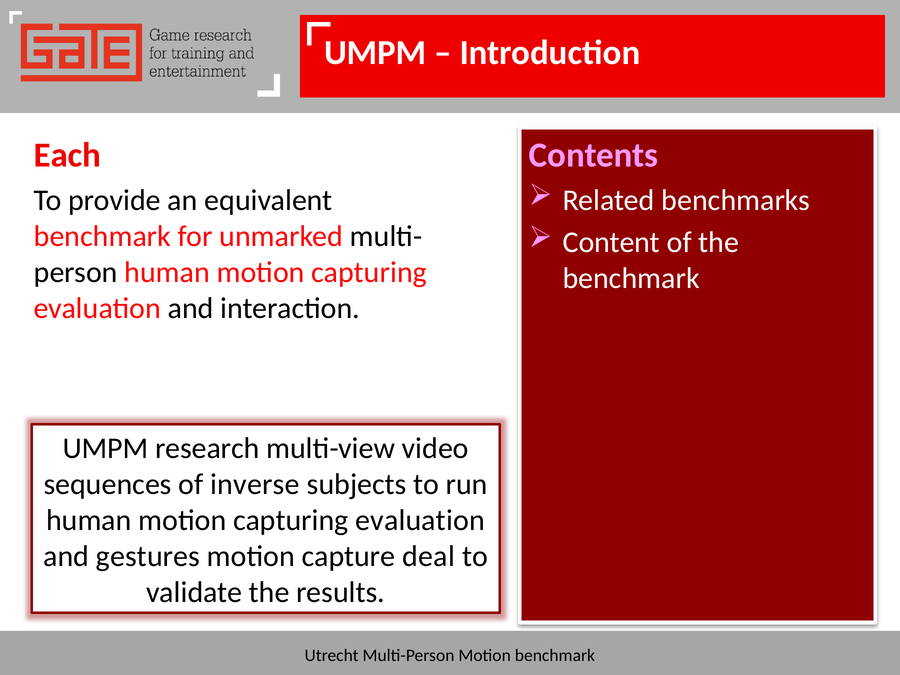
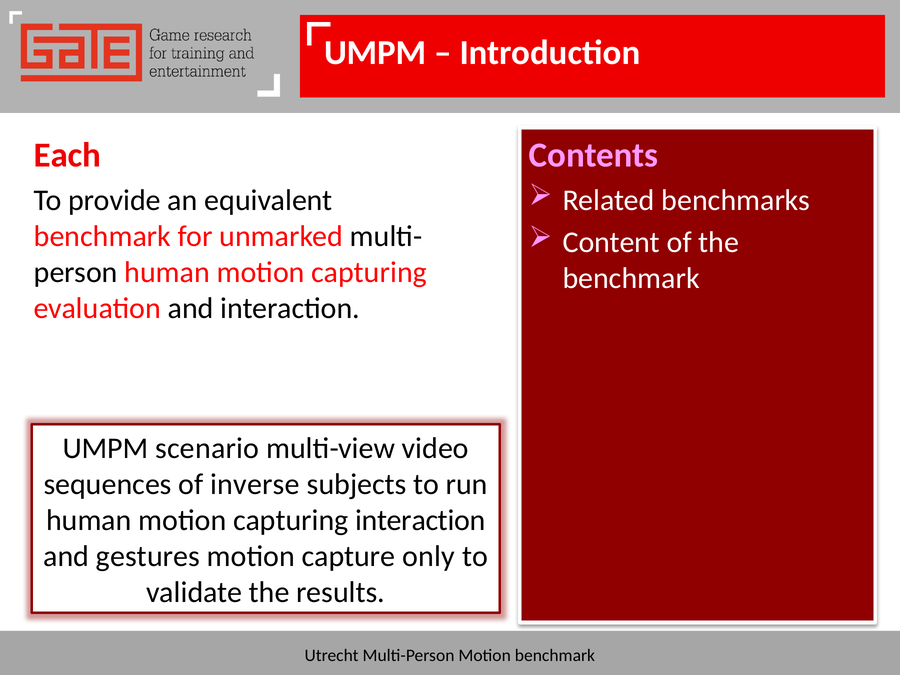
research: research -> scenario (207, 449)
evaluation: evaluation -> interaction (420, 521)
deal: deal -> only (429, 557)
